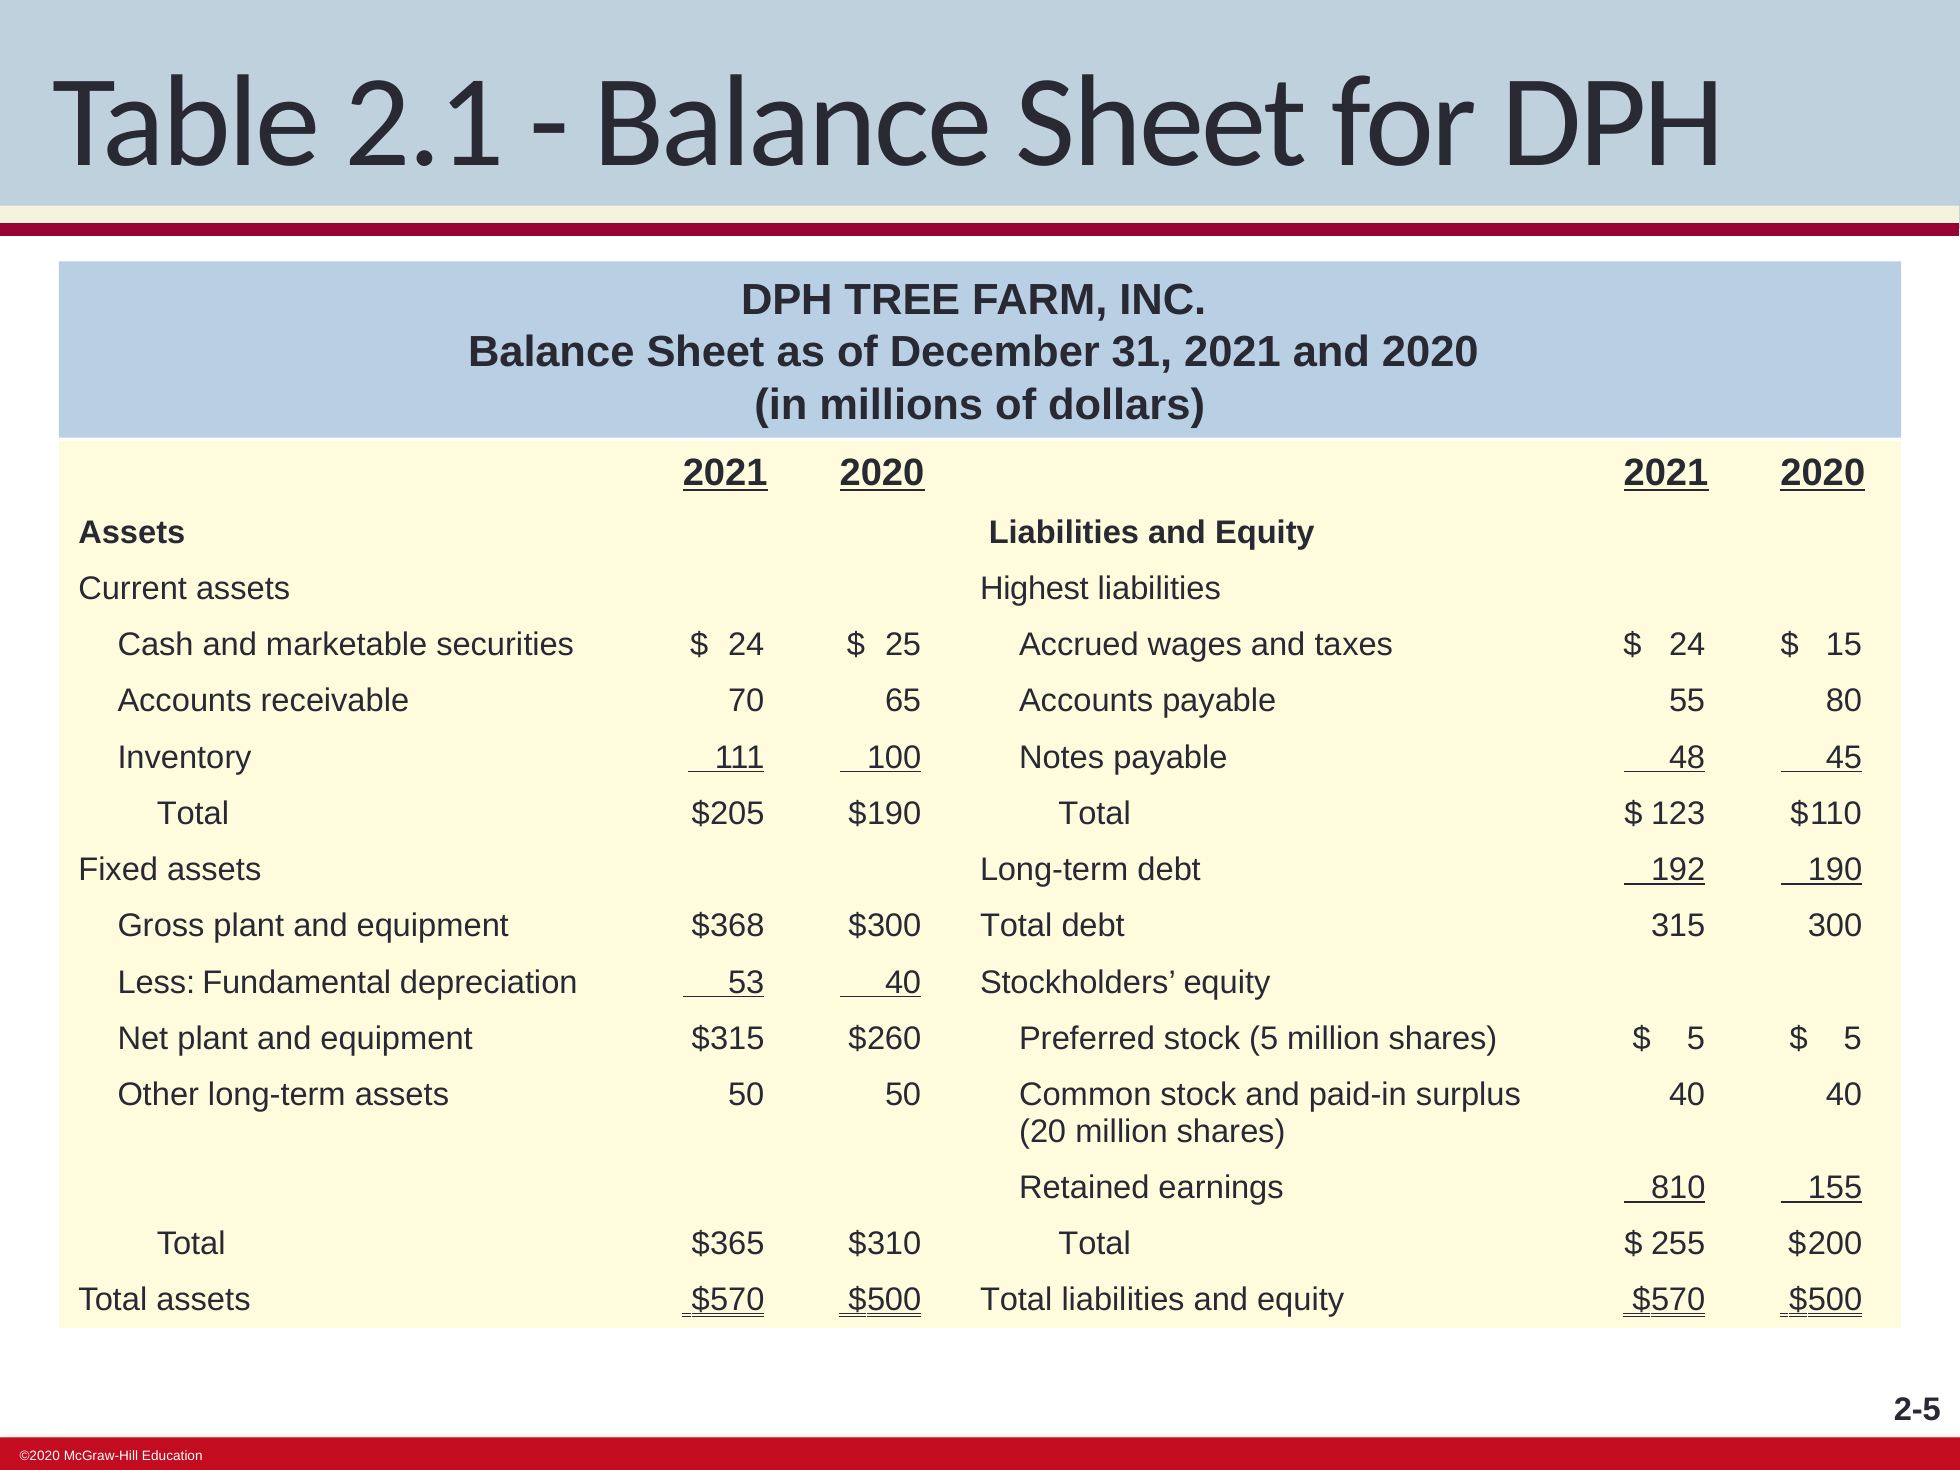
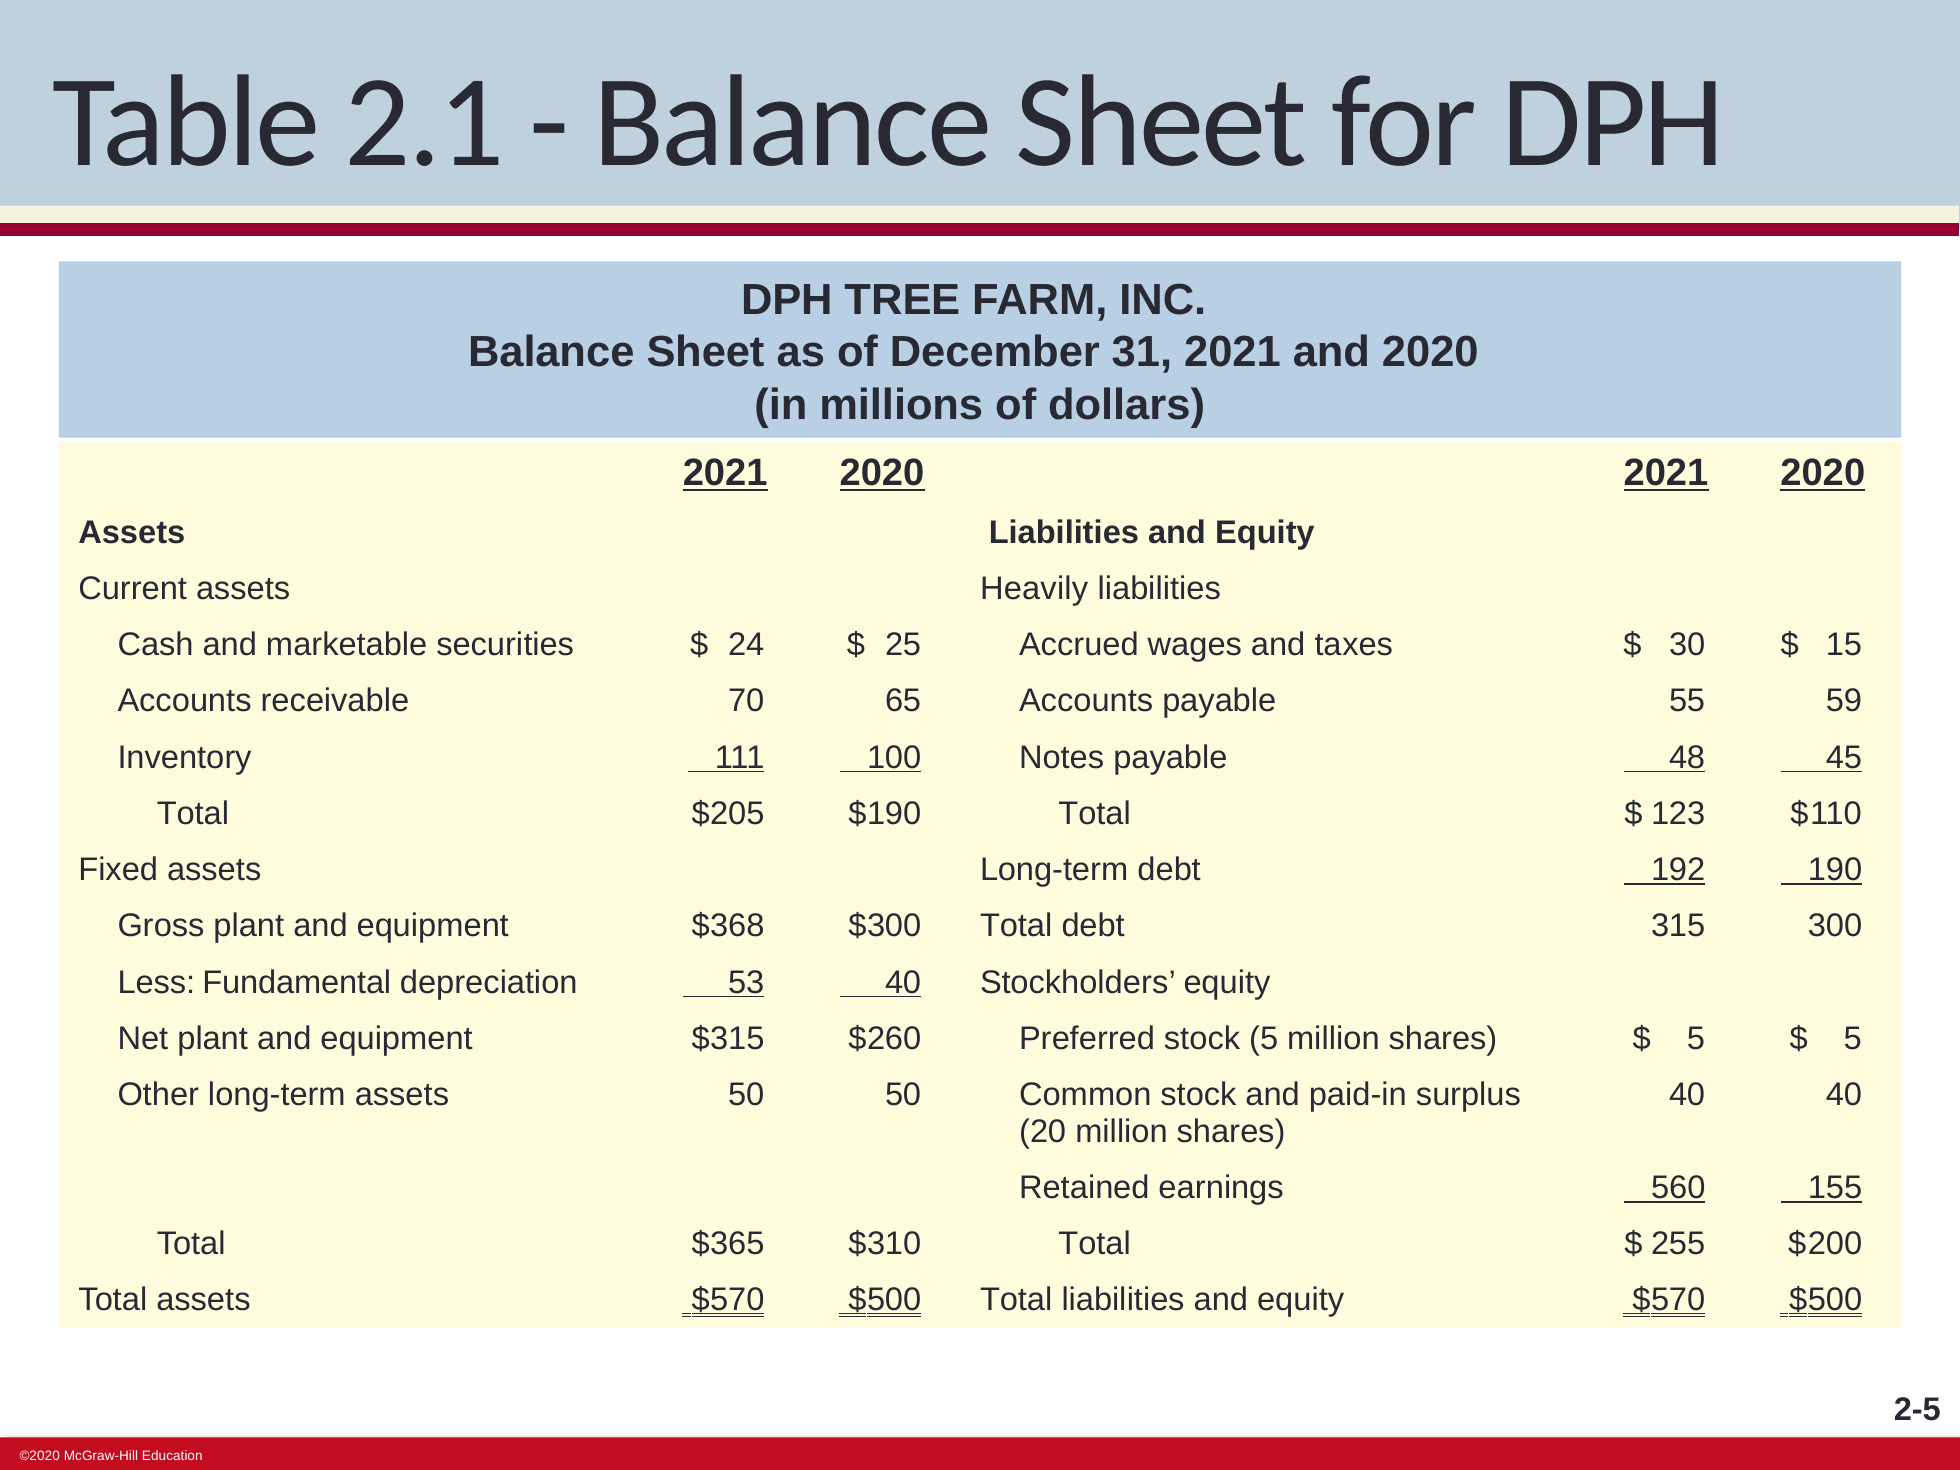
Highest: Highest -> Heavily (1034, 588)
24: 24 -> 30 (1687, 645)
80: 80 -> 59 (1844, 701)
810: 810 -> 560 (1678, 1188)
